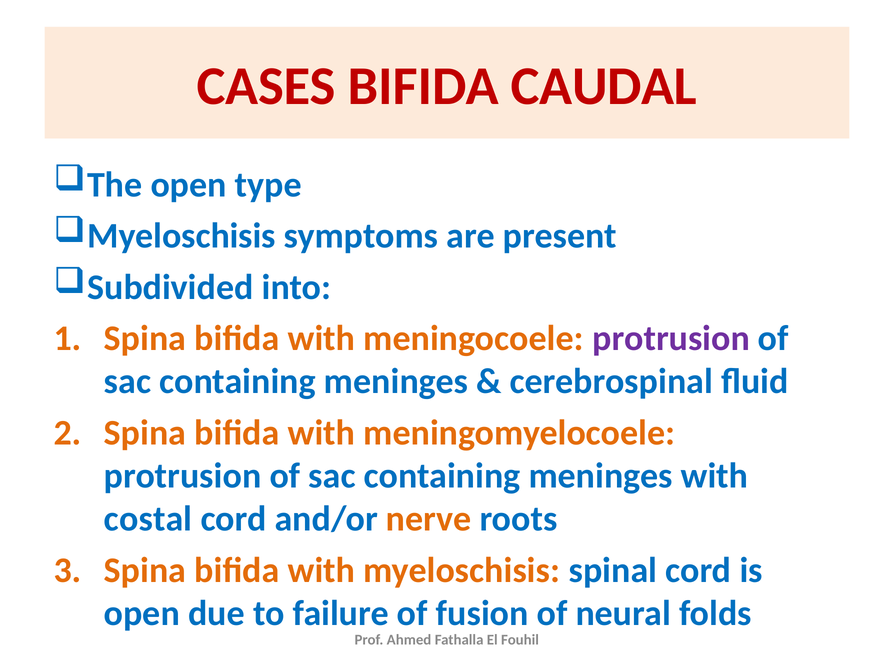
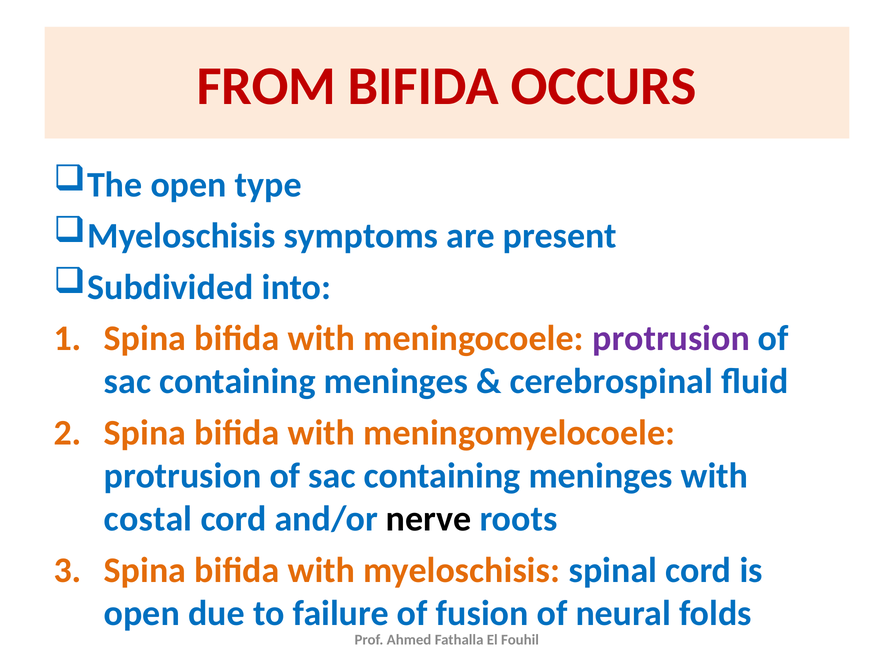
CASES: CASES -> FROM (266, 87)
CAUDAL: CAUDAL -> OCCURS (604, 87)
nerve colour: orange -> black (429, 519)
